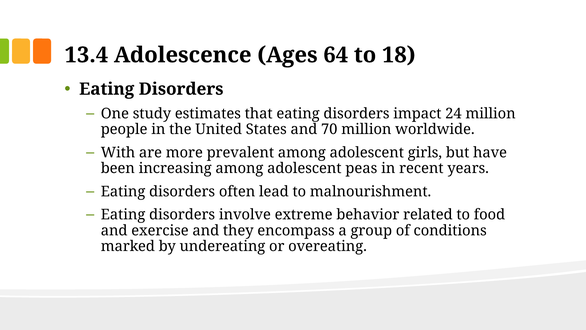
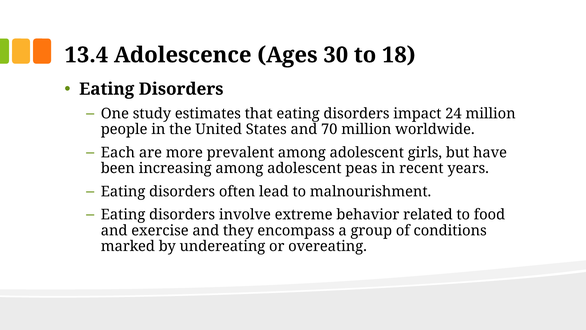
64: 64 -> 30 (336, 55)
With: With -> Each (118, 152)
